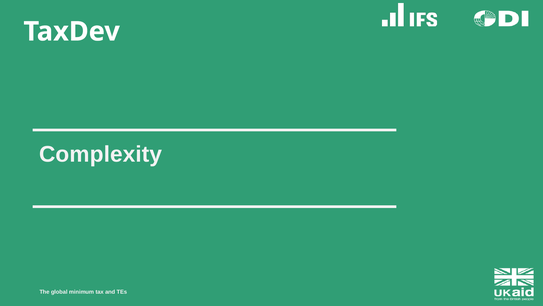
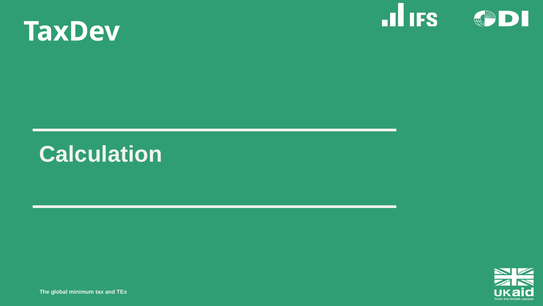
Complexity: Complexity -> Calculation (101, 154)
